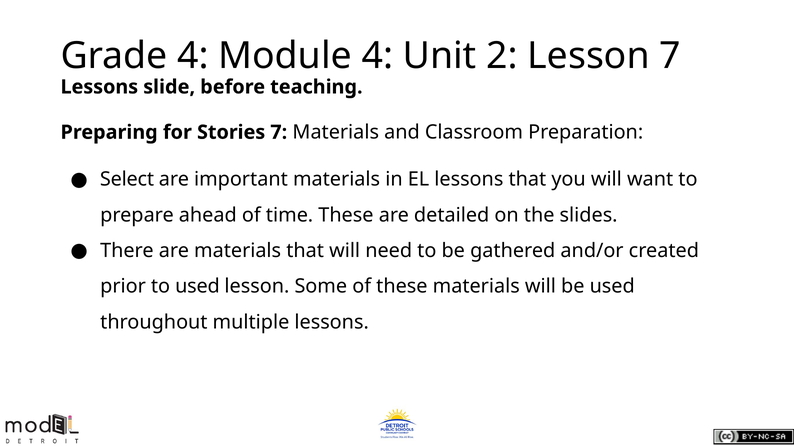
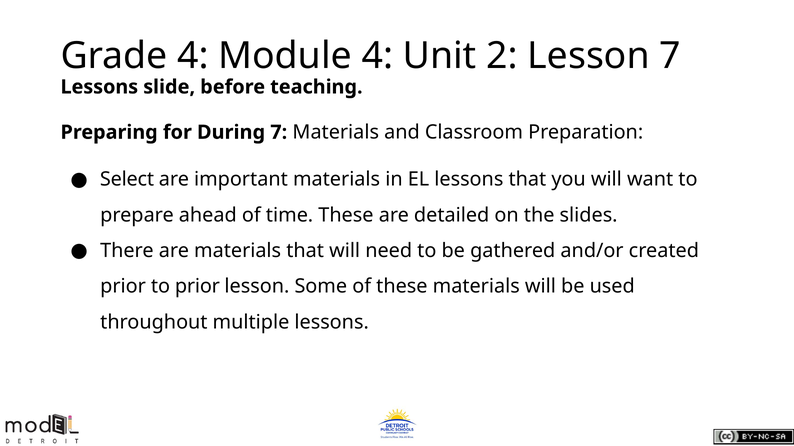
Stories: Stories -> During (231, 132)
to used: used -> prior (197, 287)
